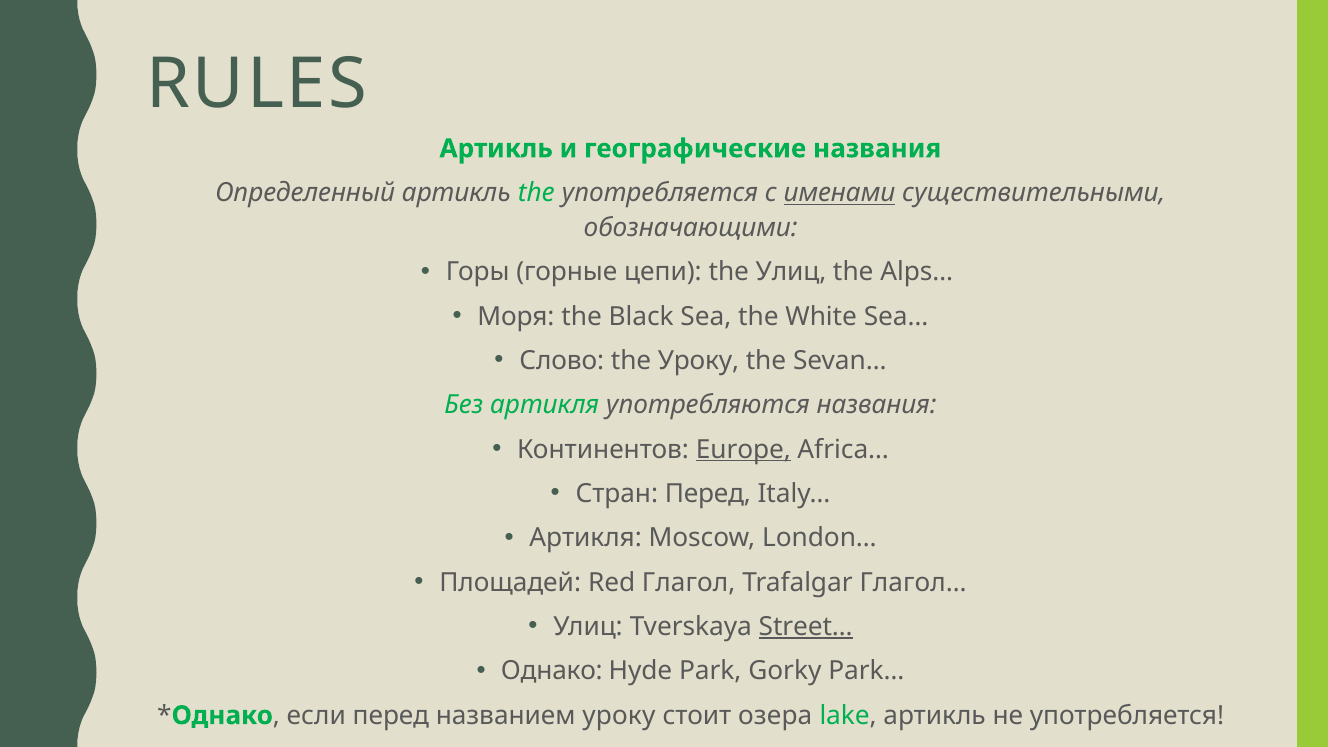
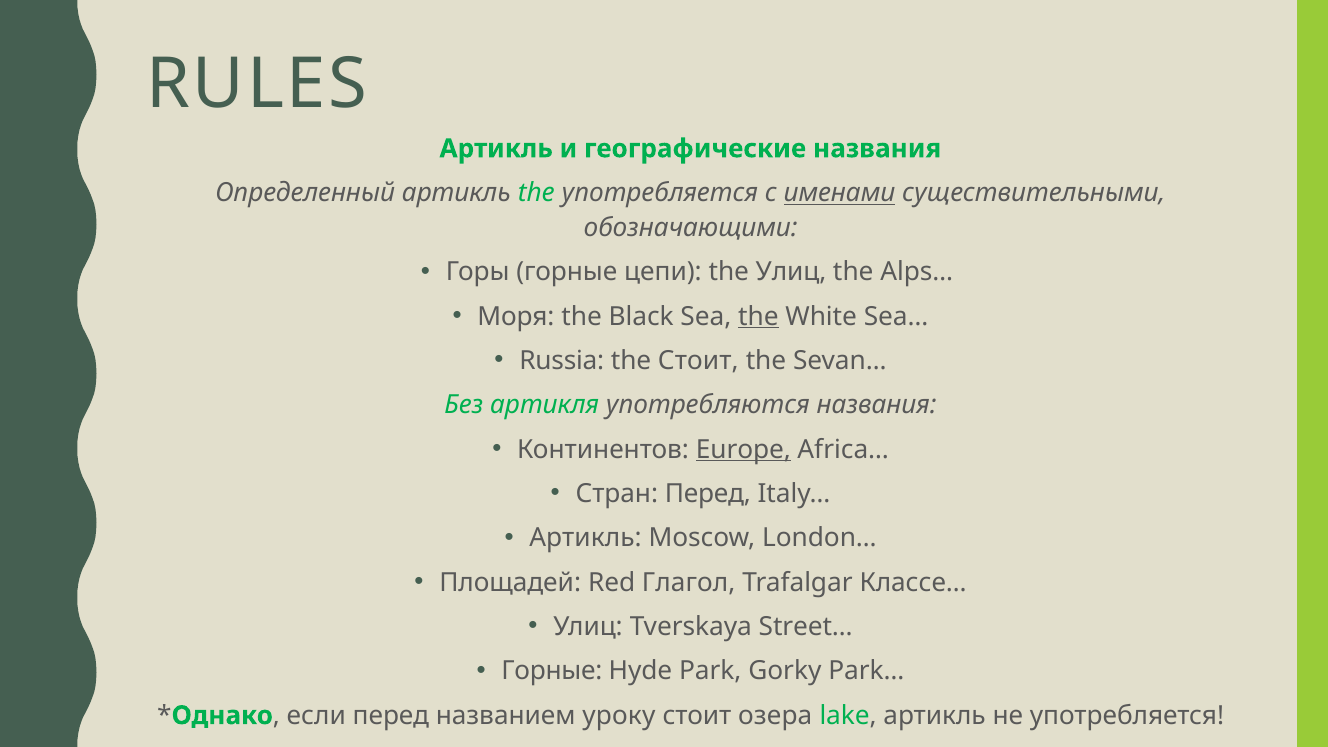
the underline: none -> present (758, 316)
Слово: Слово -> Russia (562, 361)
the Уроку: Уроку -> Стоит (698, 361)
Артикля: Артикля -> Артикль (586, 538)
Глагол…: Глагол… -> Классе… (913, 582)
Street… underline: present -> none (806, 627)
Однако: Однако -> Горные (552, 671)
